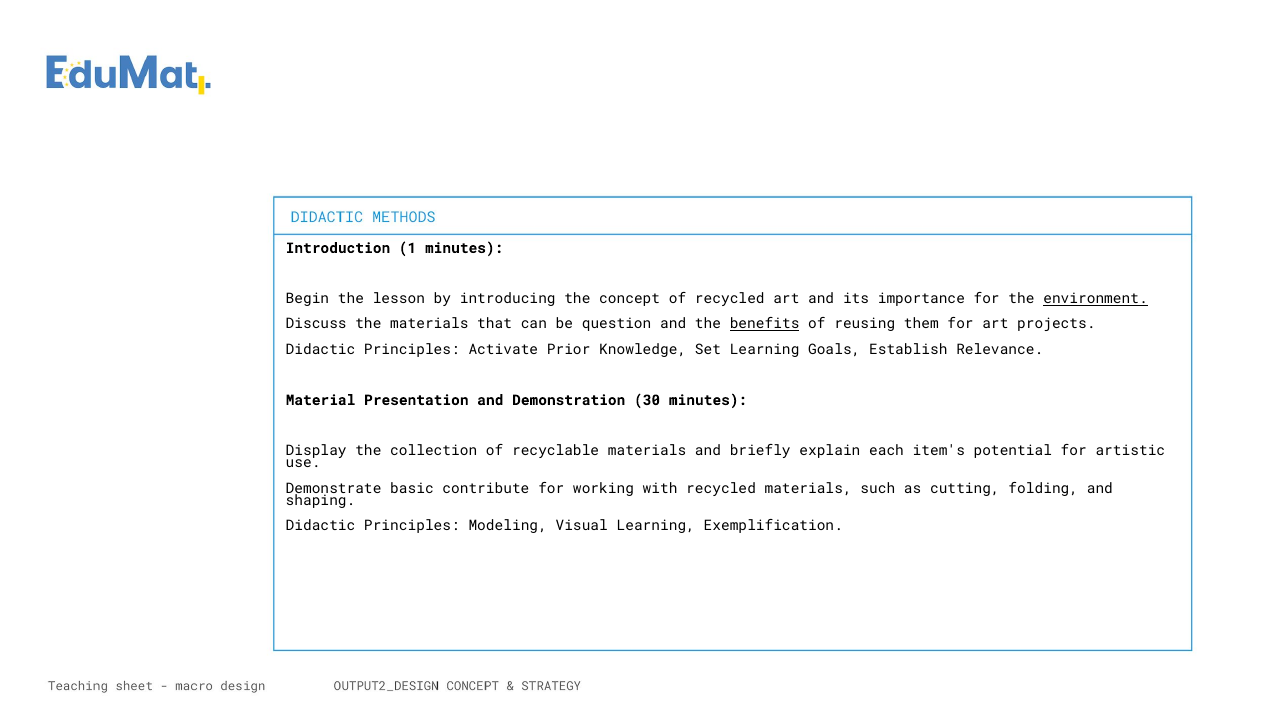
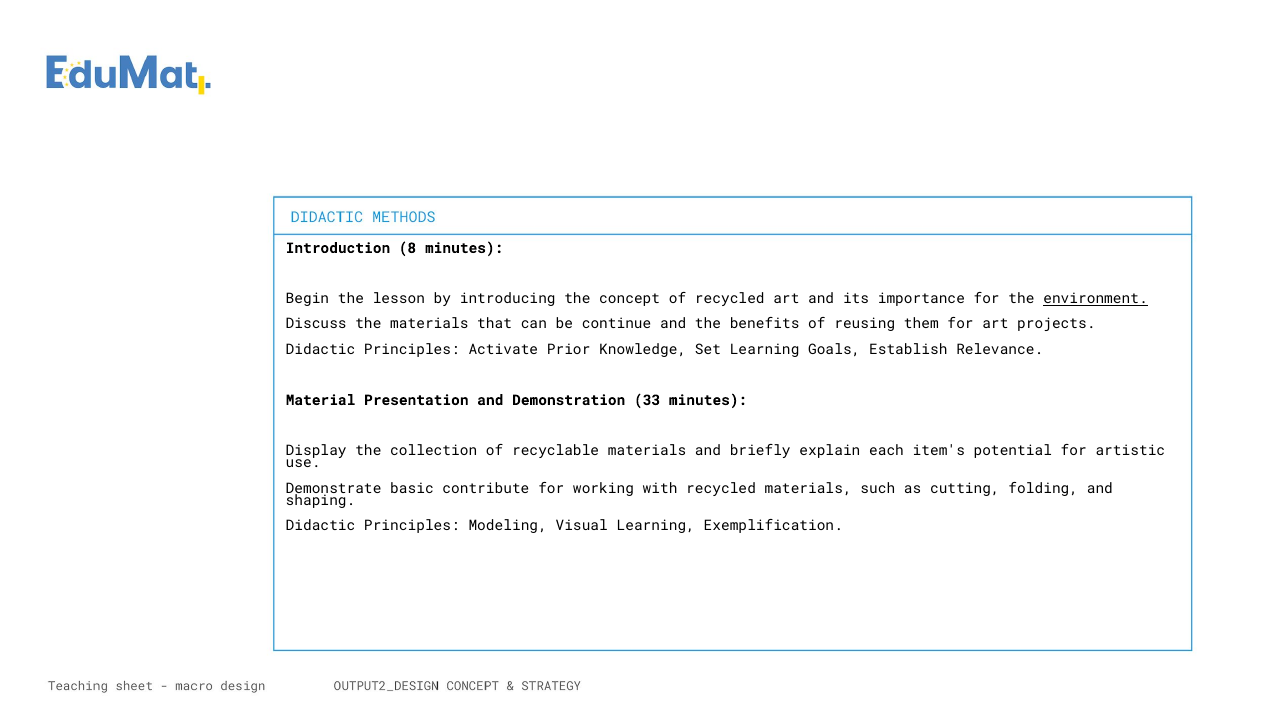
1: 1 -> 8 (408, 248)
question: question -> continue (617, 324)
benefits underline: present -> none (765, 324)
30: 30 -> 33 (647, 400)
